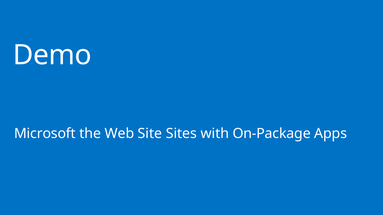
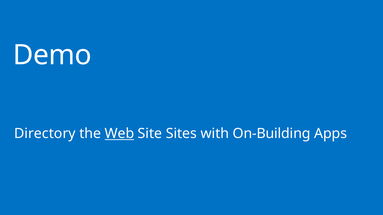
Microsoft: Microsoft -> Directory (45, 134)
Web underline: none -> present (119, 134)
On-Package: On-Package -> On-Building (272, 134)
